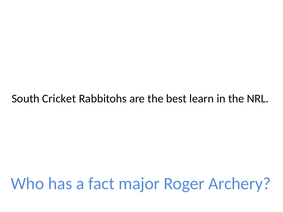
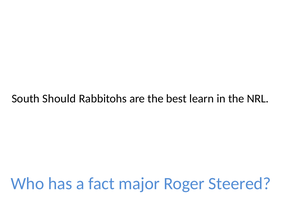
Cricket: Cricket -> Should (59, 99)
Archery: Archery -> Steered (240, 184)
